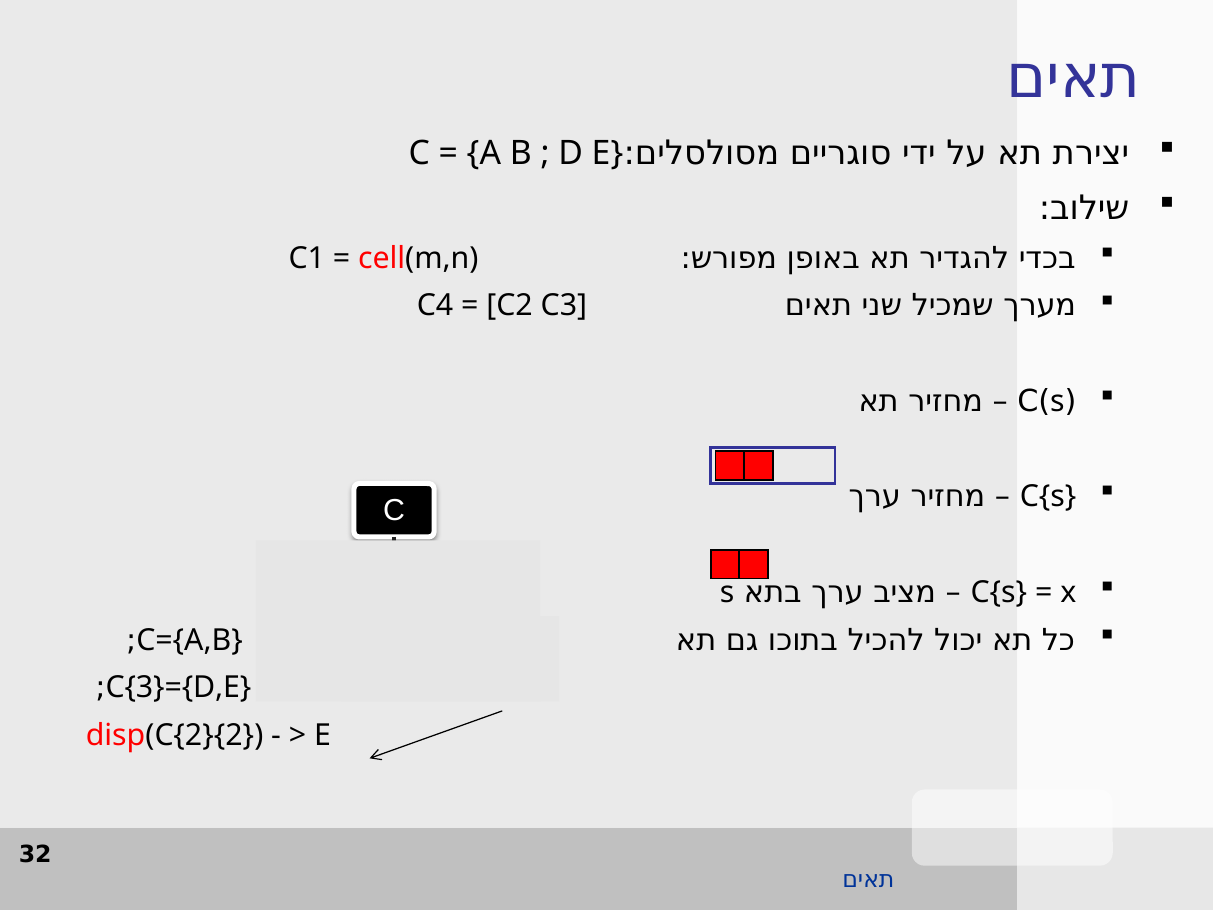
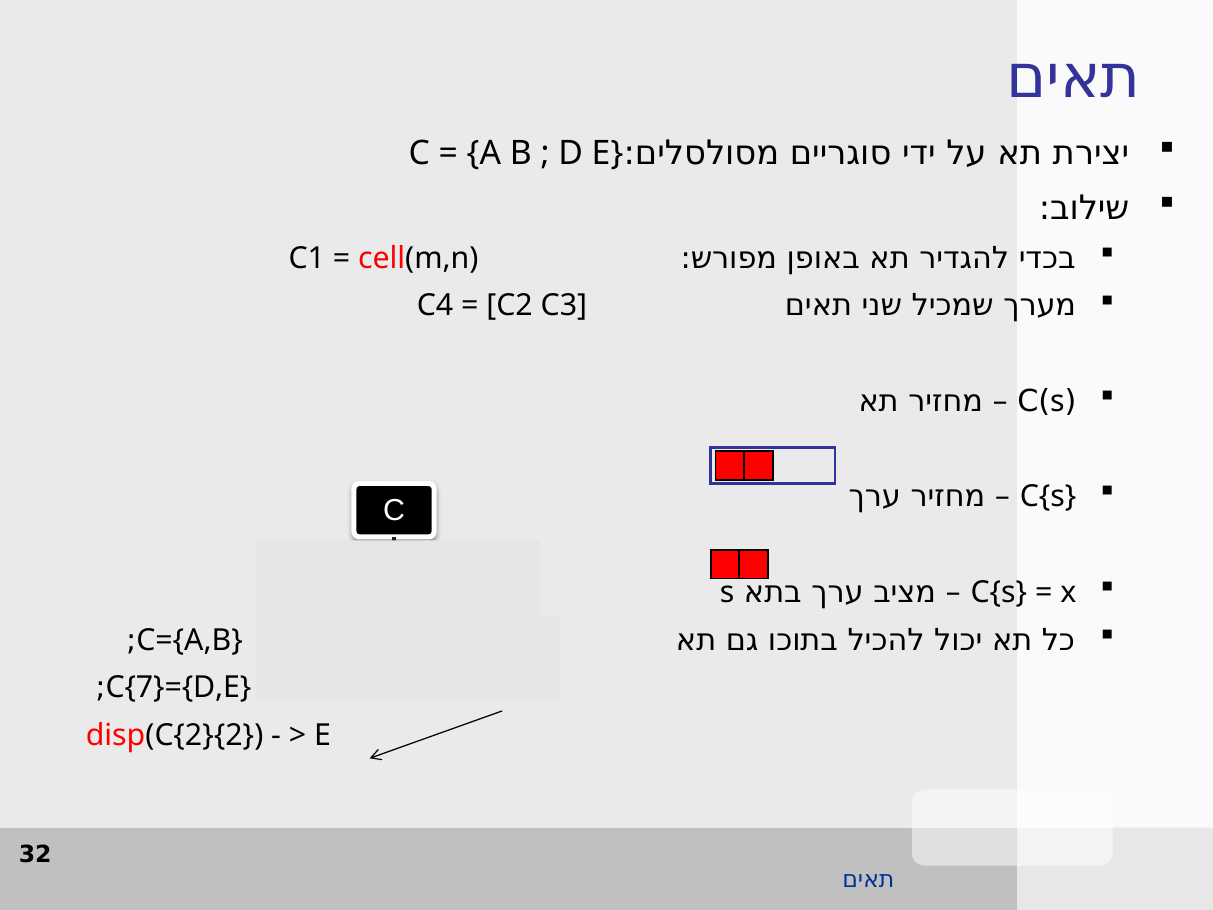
C{3}={D,E: C{3}={D,E -> C{7}={D,E (178, 688)
